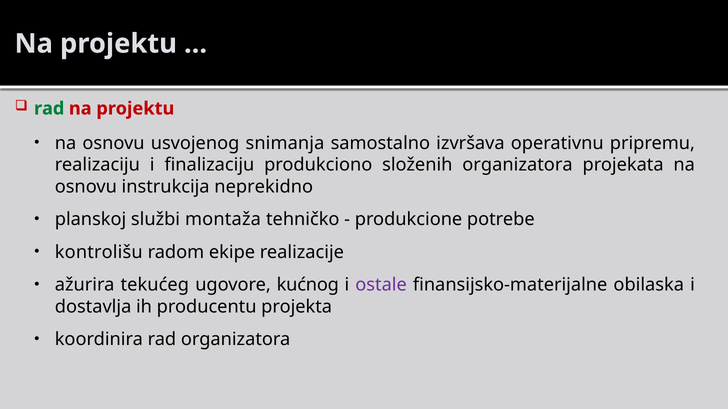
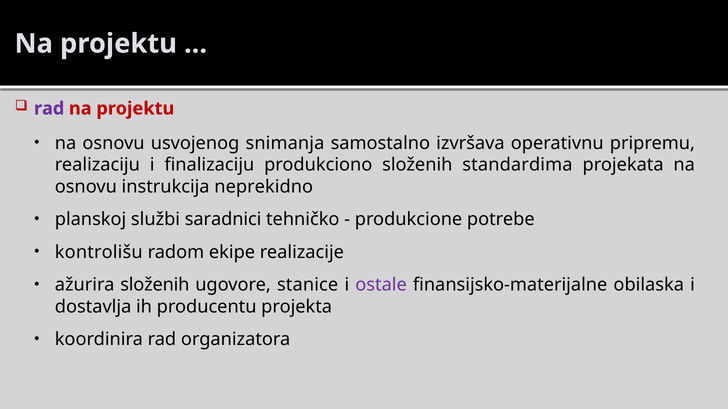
rad colour: green -> purple (49, 109)
složenih organizatora: organizatora -> standardima (517, 165)
montaža: montaža -> saradnici (223, 220)
ažurira tekućeg: tekućeg -> složenih (155, 285)
kućnog: kućnog -> stanice (308, 285)
